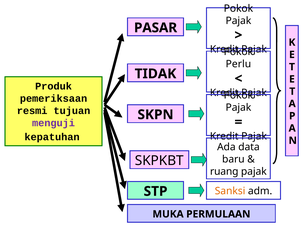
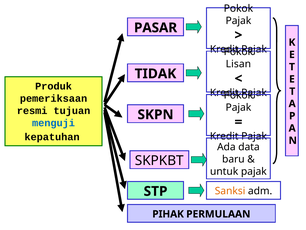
Perlu: Perlu -> Lisan (238, 64)
menguji colour: purple -> blue (54, 123)
ruang: ruang -> untuk (224, 171)
MUKA: MUKA -> PIHAK (168, 214)
